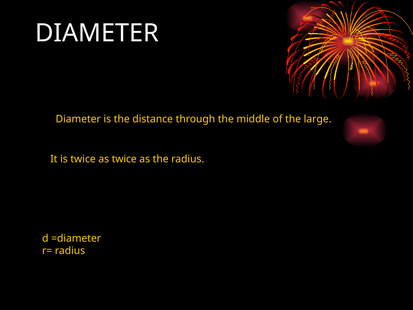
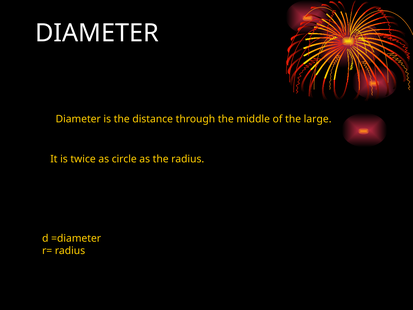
as twice: twice -> circle (124, 159)
